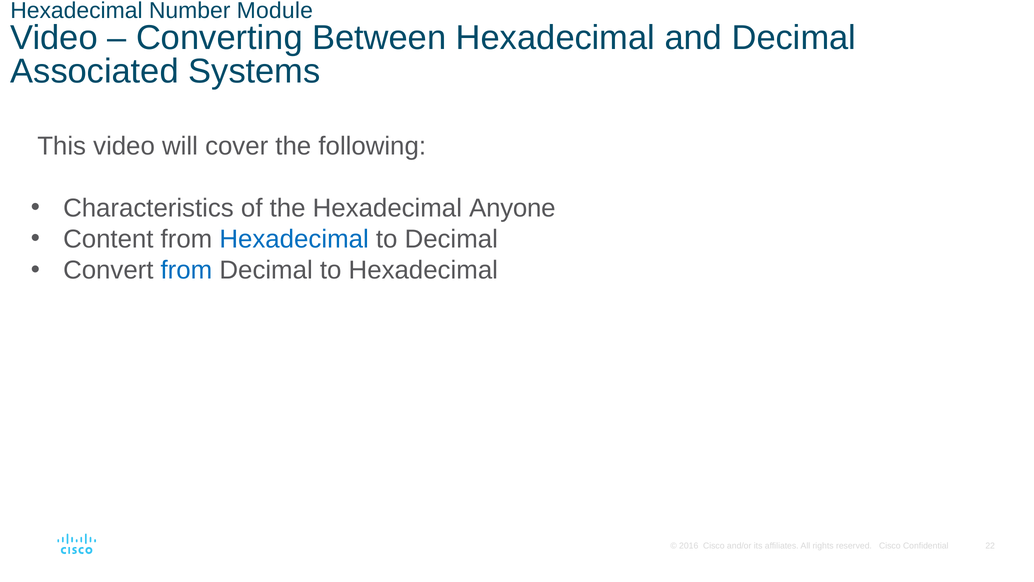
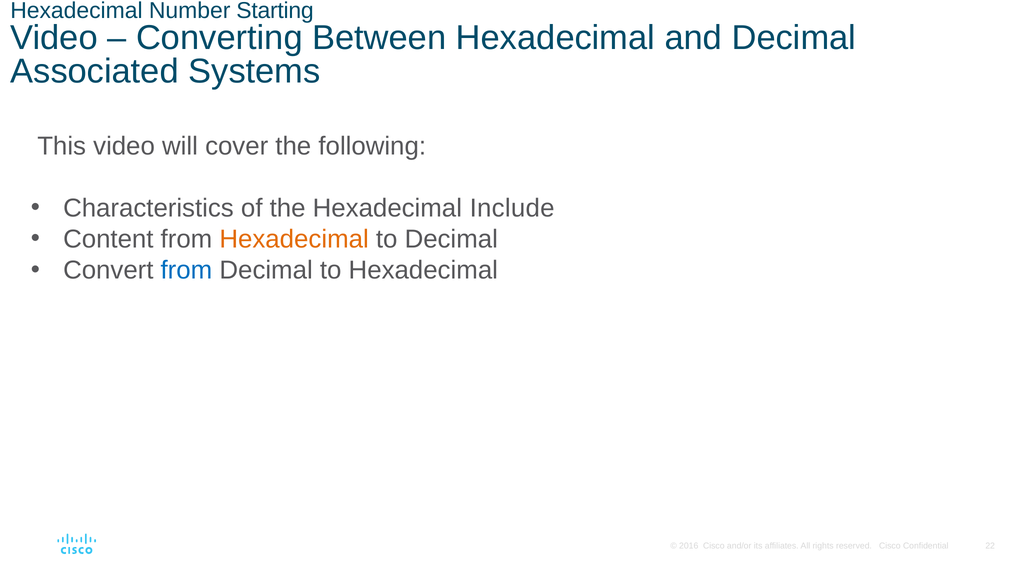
Module: Module -> Starting (275, 11)
Anyone: Anyone -> Include (512, 208)
Hexadecimal colour: blue -> orange (294, 239)
